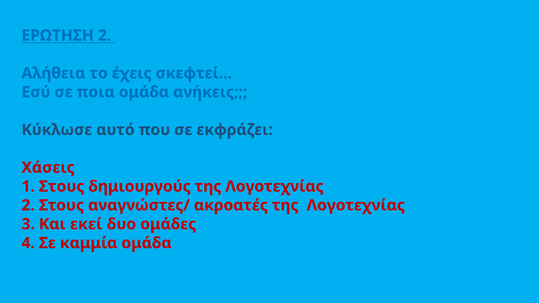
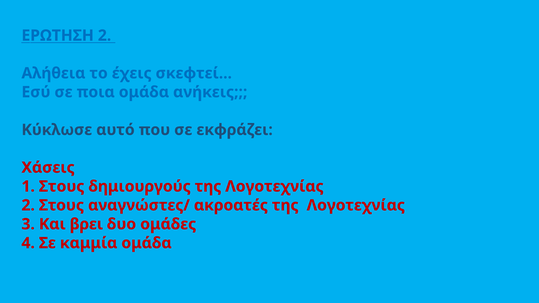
εκεί: εκεί -> βρει (86, 224)
